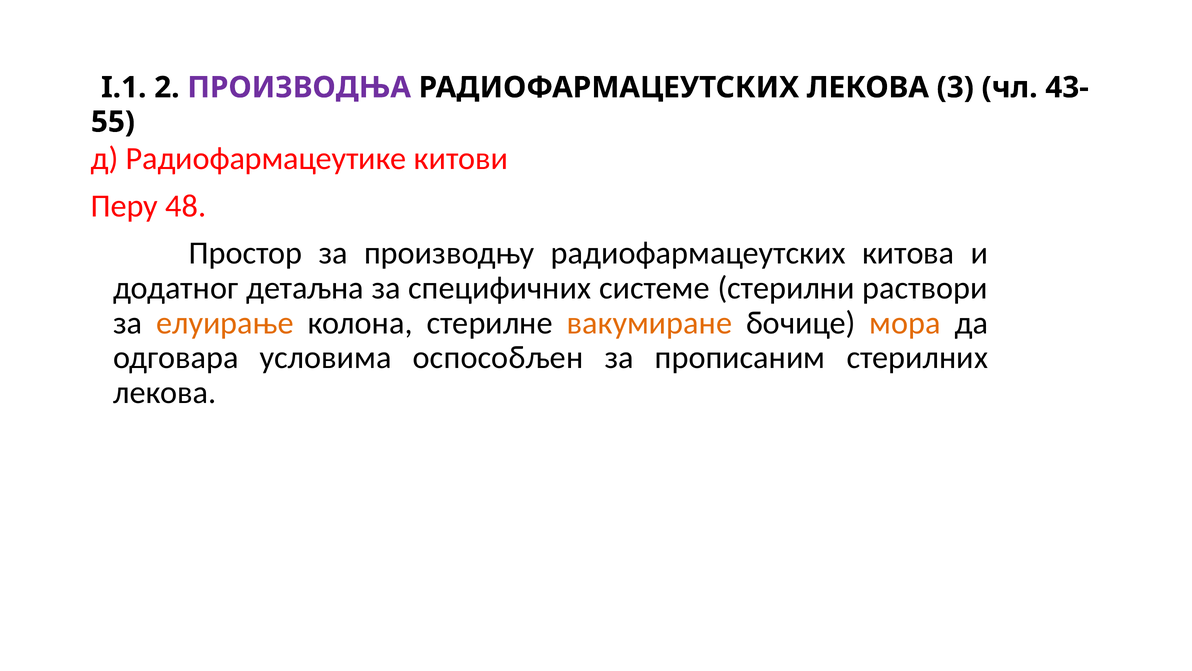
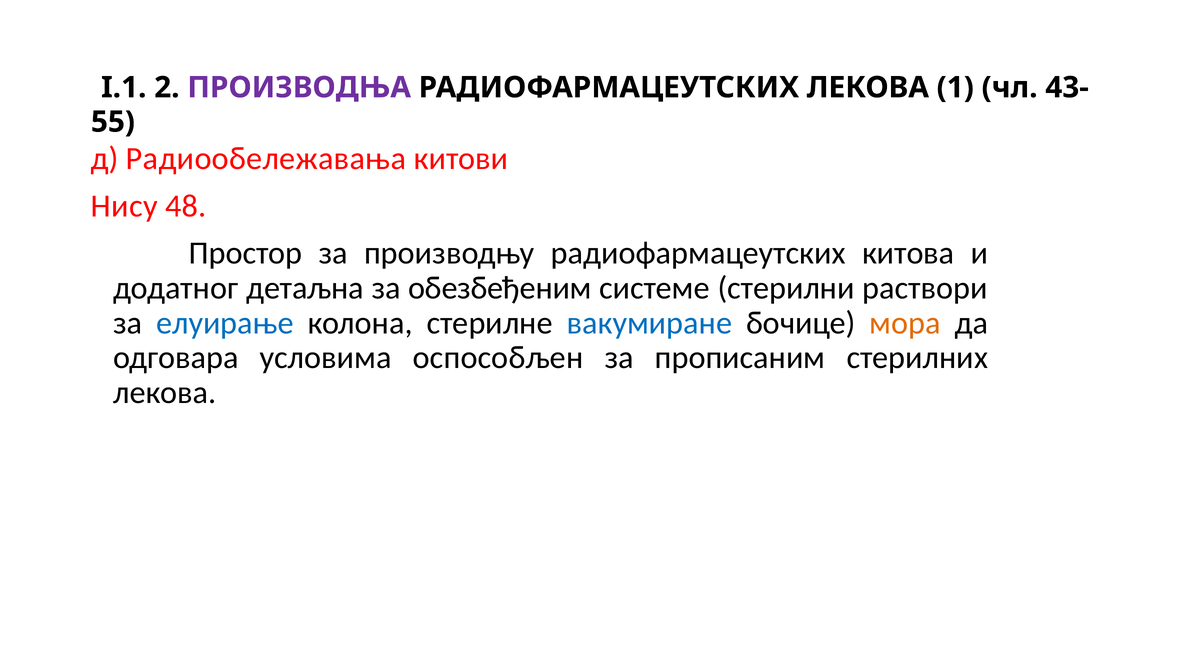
3: 3 -> 1 (955, 87)
Радиофармацеутике: Радиофармацеутике -> Радиообележавања (266, 158)
Перу: Перу -> Нису (124, 206)
специфичних: специфичних -> обезбеђеним (500, 288)
елуирање colour: orange -> blue (225, 323)
вакумиране colour: orange -> blue (649, 323)
